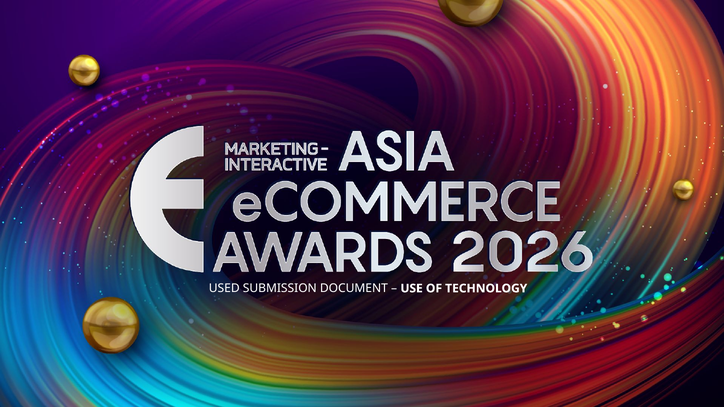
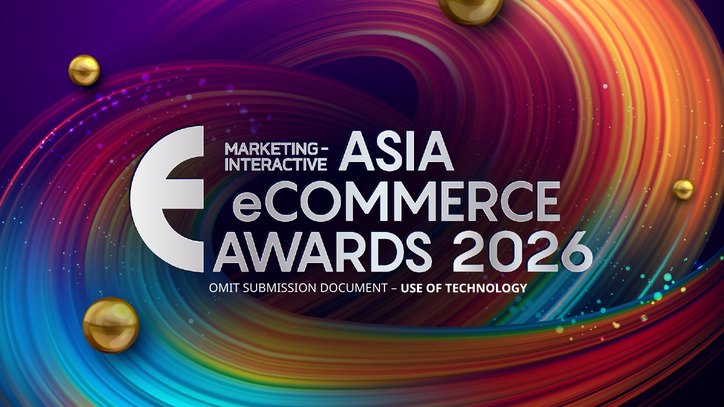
USED: USED -> OMIT (224, 289)
